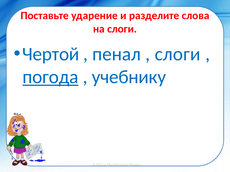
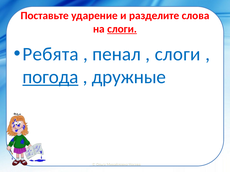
слоги underline: none -> present (122, 29)
Чертой: Чертой -> Ребята (51, 54)
учебнику: учебнику -> дружные (129, 77)
